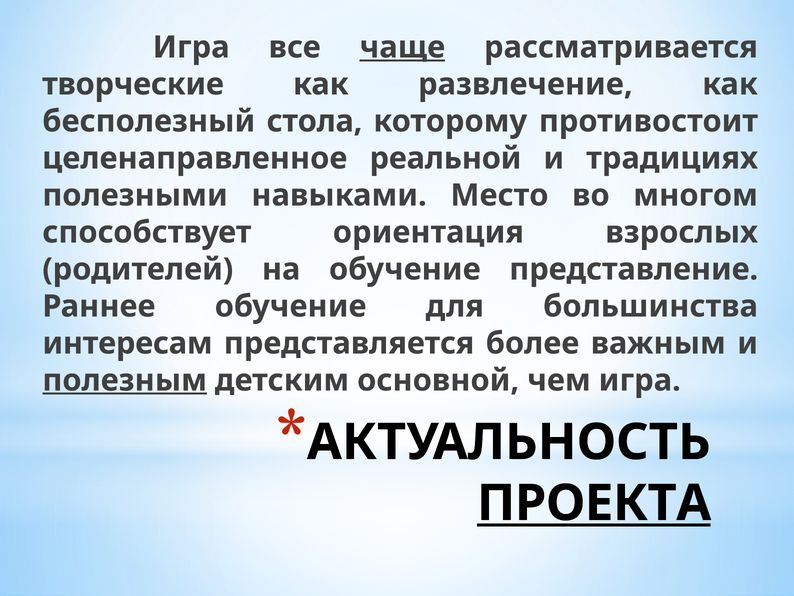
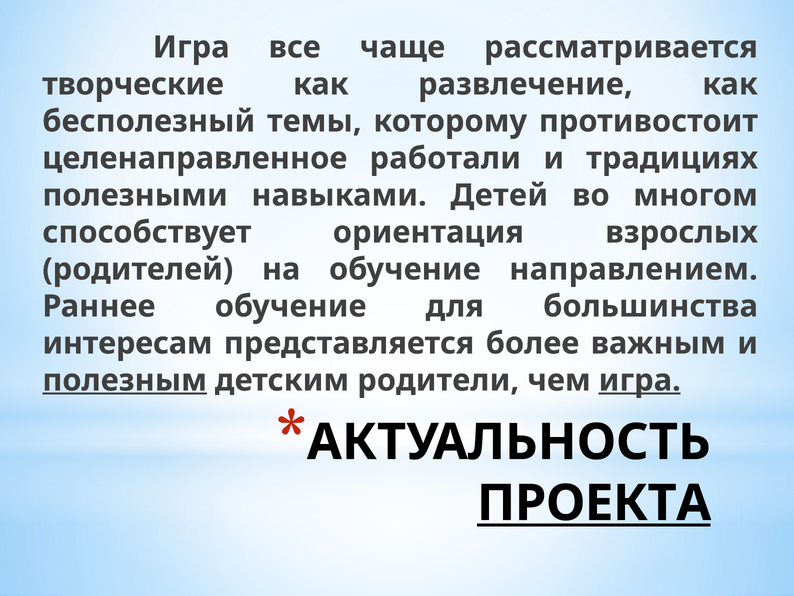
чаще underline: present -> none (402, 47)
стола: стола -> темы (314, 121)
реальной: реальной -> работали (445, 158)
Место: Место -> Детей (499, 195)
представление: представление -> направлением (634, 269)
основной: основной -> родители (438, 380)
игра underline: none -> present (640, 380)
